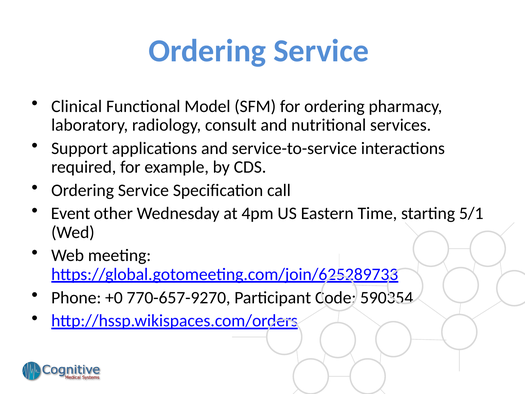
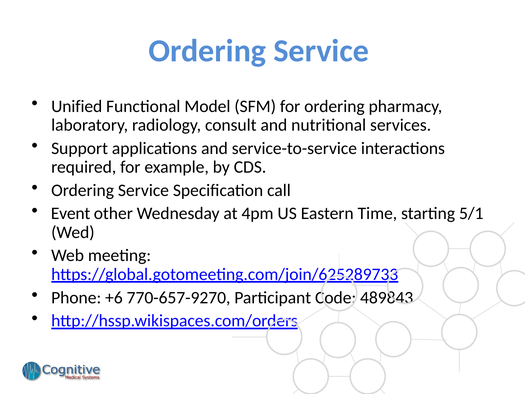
Clinical: Clinical -> Unified (77, 106)
+0: +0 -> +6 (114, 298)
590354: 590354 -> 489843 (387, 298)
